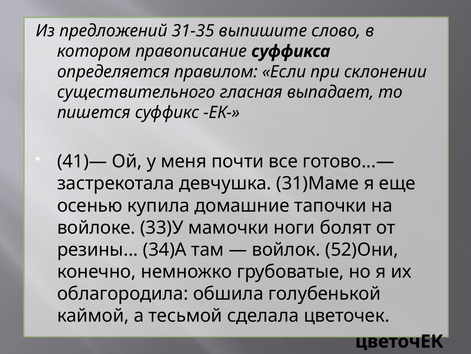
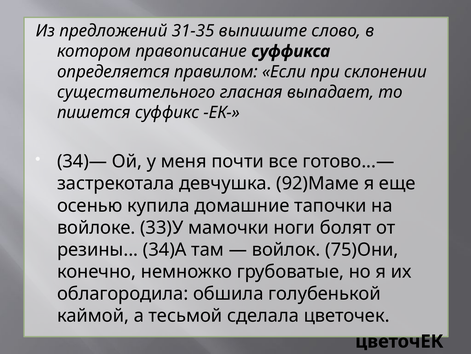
41)—: 41)— -> 34)— (82, 161)
31)Маме: 31)Маме -> 92)Маме (318, 183)
52)Они: 52)Они -> 75)Они (362, 249)
